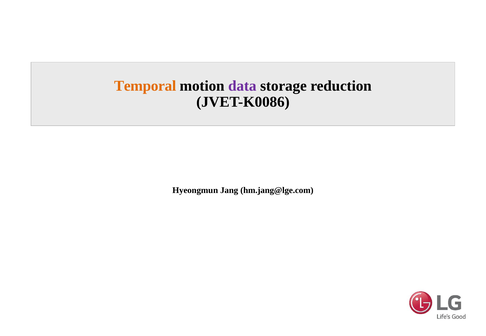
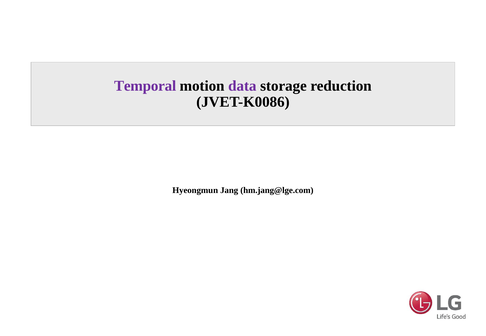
Temporal colour: orange -> purple (145, 86)
